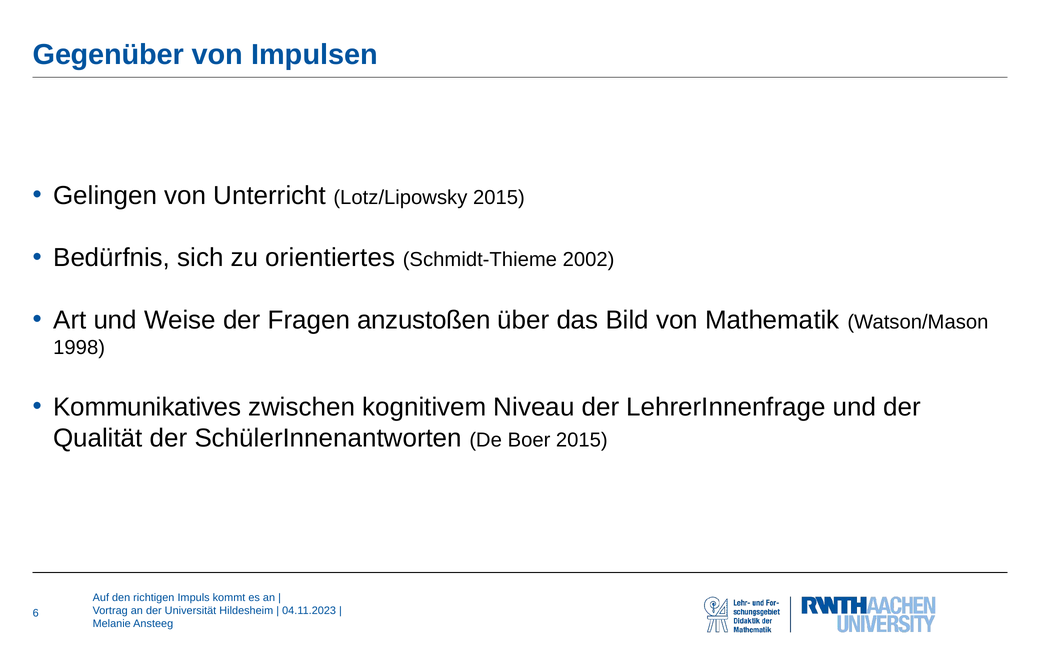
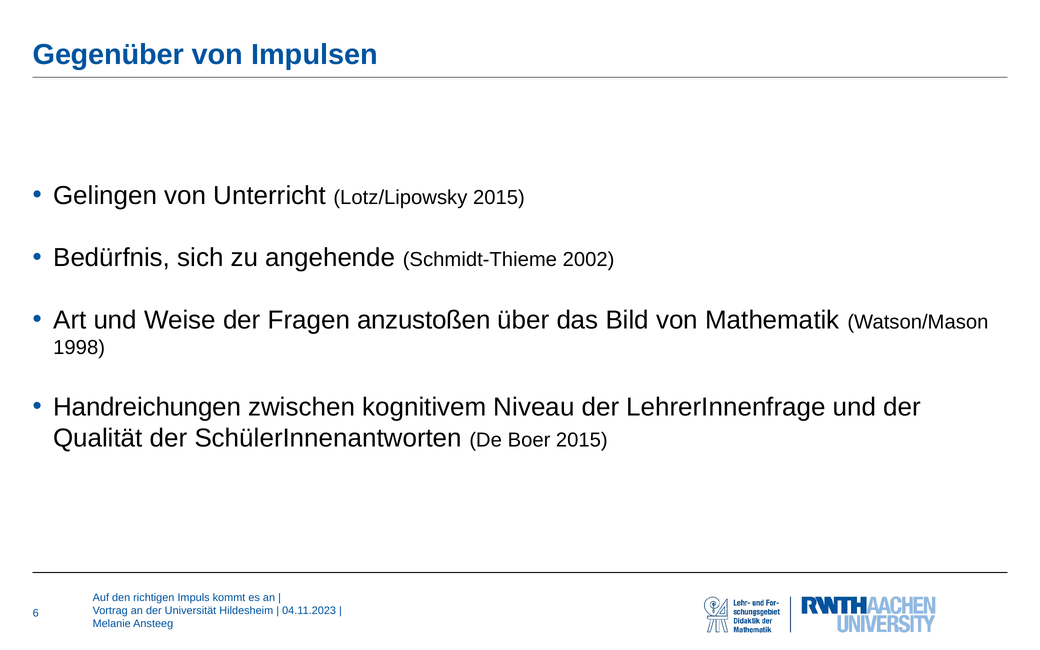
orientiertes: orientiertes -> angehende (330, 258)
Kommunikatives: Kommunikatives -> Handreichungen (147, 407)
